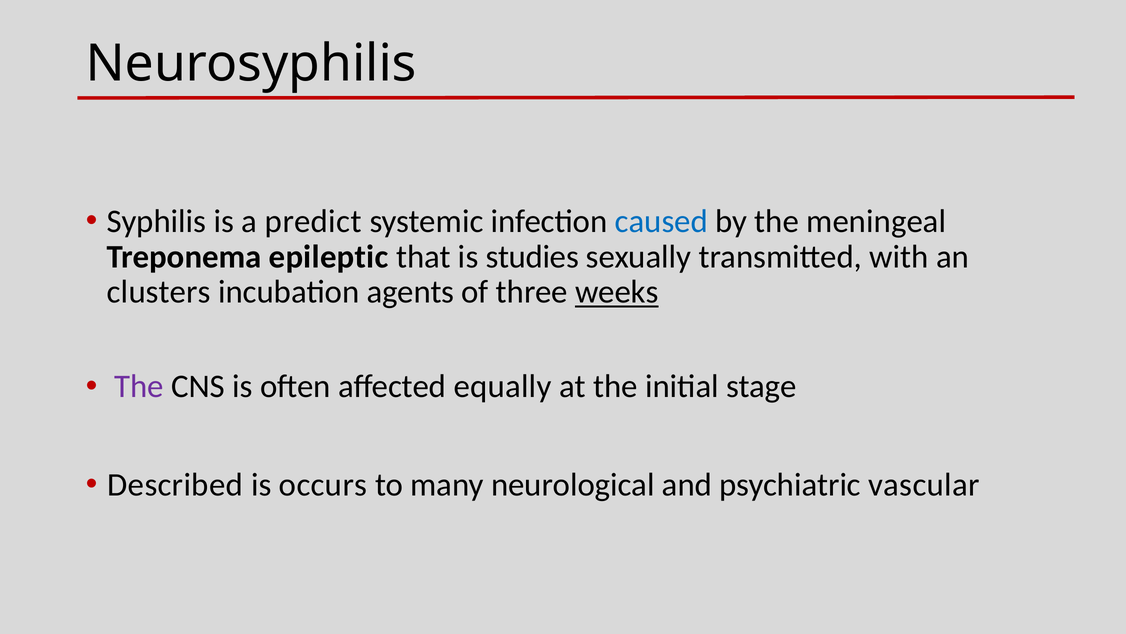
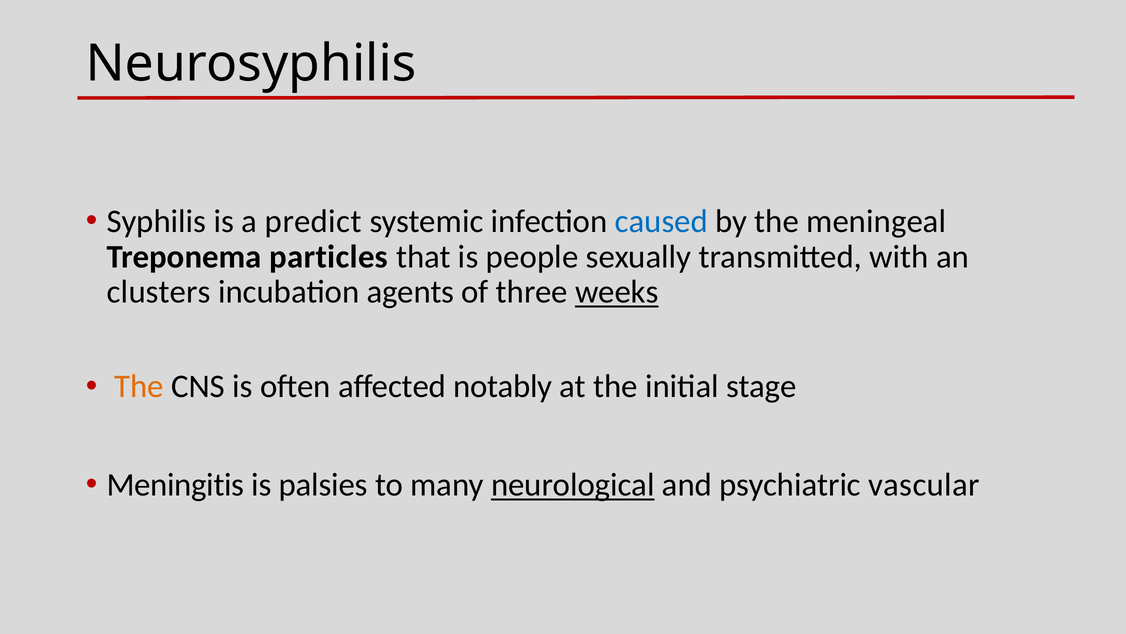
epileptic: epileptic -> particles (329, 256)
studies: studies -> people (532, 256)
The colour: purple -> orange (139, 386)
equally: equally -> notably (503, 386)
Described: Described -> Meningitis (175, 485)
occurs: occurs -> palsies (323, 485)
neurological underline: none -> present (573, 485)
